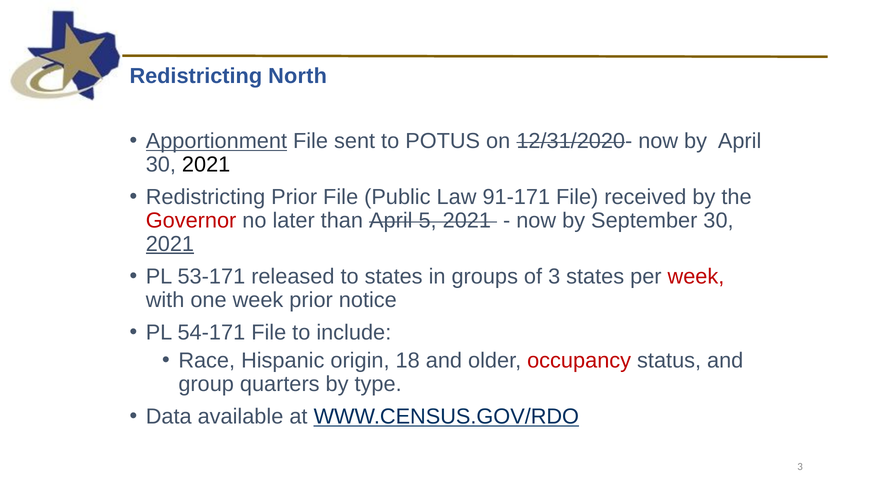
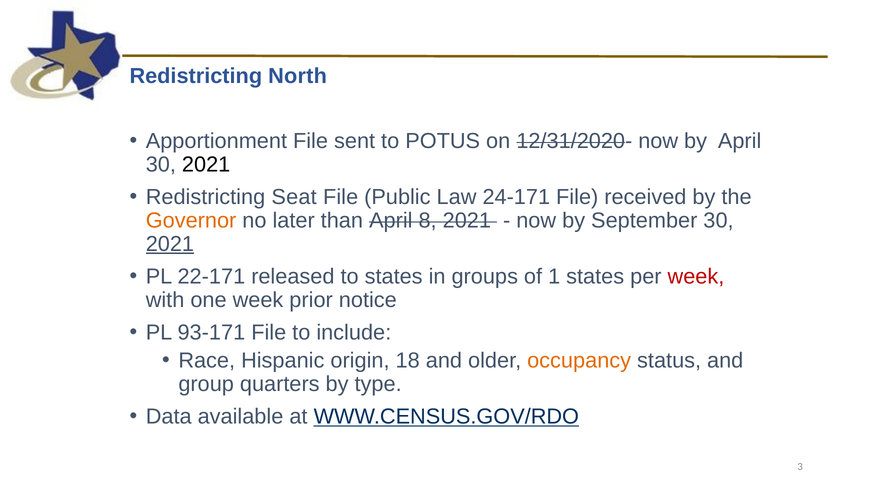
Apportionment underline: present -> none (216, 141)
Redistricting Prior: Prior -> Seat (294, 197)
91-171: 91-171 -> 24-171 (516, 197)
Governor colour: red -> orange (191, 221)
5: 5 -> 8 (428, 221)
53-171: 53-171 -> 22-171 (211, 276)
of 3: 3 -> 1 (554, 276)
54-171: 54-171 -> 93-171 (211, 332)
occupancy colour: red -> orange (579, 360)
